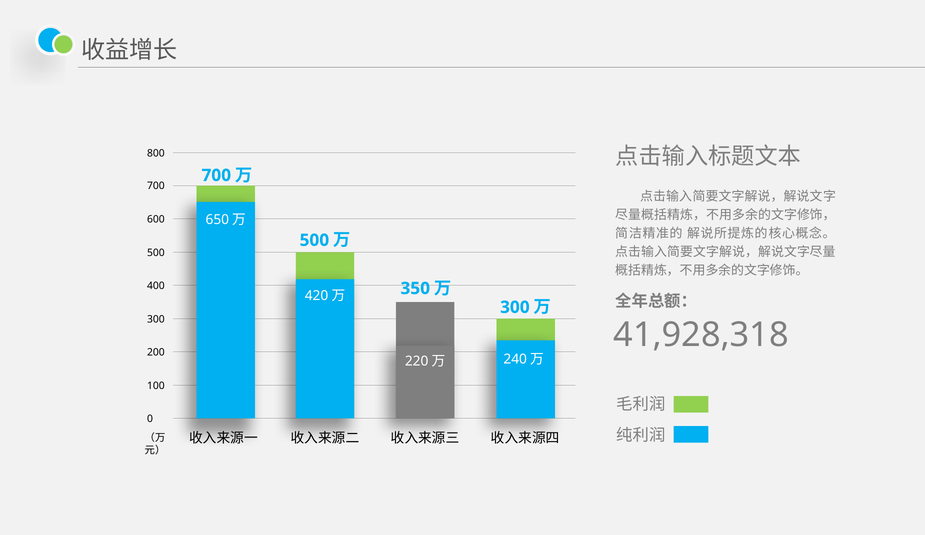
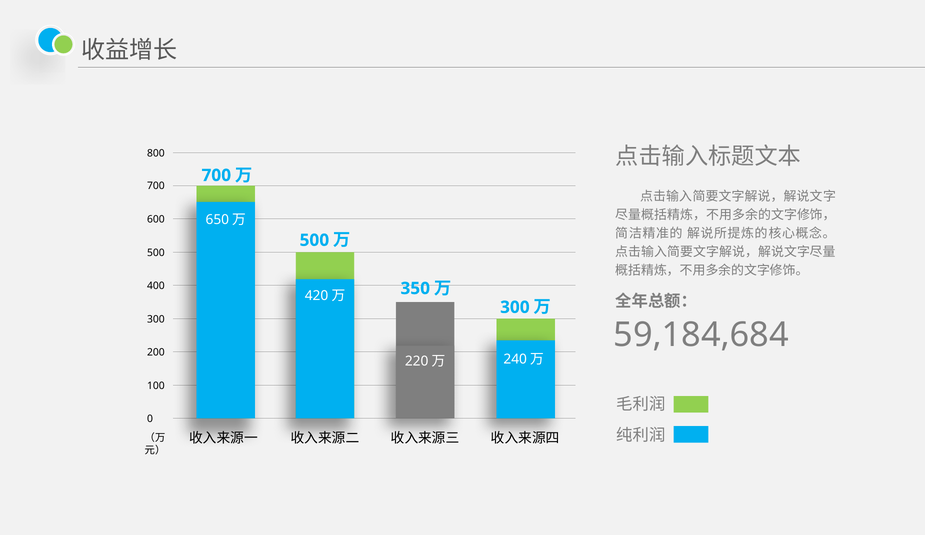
41,928,318: 41,928,318 -> 59,184,684 (701, 335)
